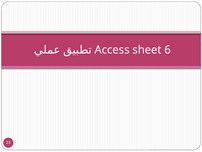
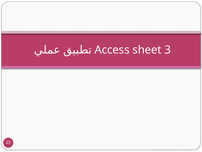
6: 6 -> 3 (168, 50)
